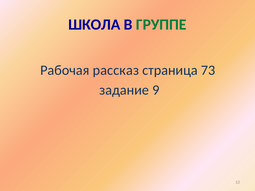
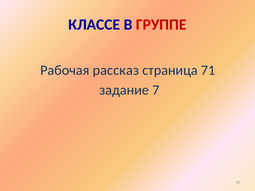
ШКОЛА: ШКОЛА -> КЛАССЕ (94, 25)
ГРУППЕ colour: green -> red (161, 25)
73: 73 -> 71 (208, 70)
9: 9 -> 7 (156, 90)
